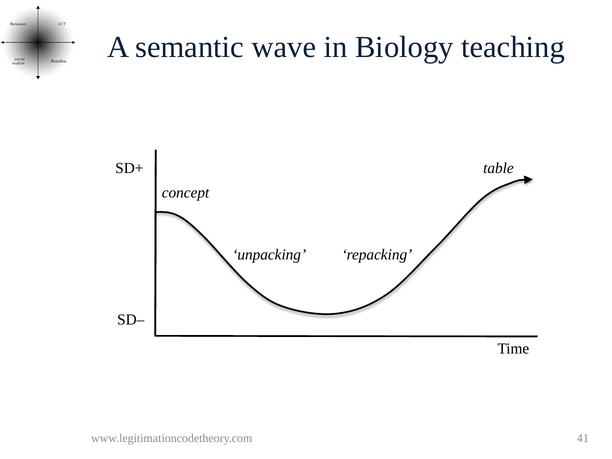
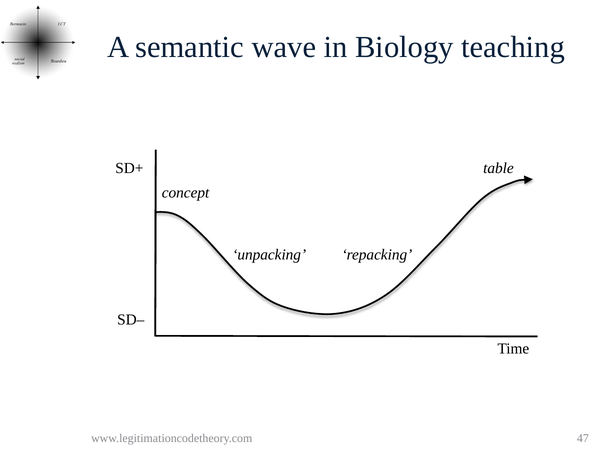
41: 41 -> 47 (583, 438)
